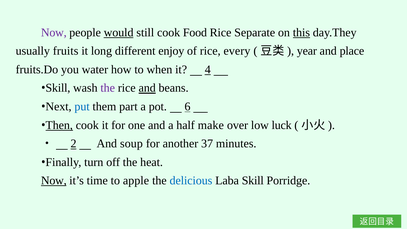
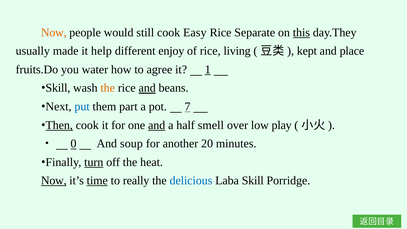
Now colour: purple -> orange (54, 32)
would underline: present -> none (119, 32)
Food: Food -> Easy (195, 32)
fruits: fruits -> made (66, 51)
long: long -> help (101, 51)
every: every -> living (237, 51)
year: year -> kept (307, 51)
when: when -> agree (159, 70)
4: 4 -> 1 (208, 70)
the colour: purple -> orange (108, 88)
6: 6 -> 7 (188, 107)
and underline: none -> present (157, 125)
make: make -> smell (211, 125)
luck: luck -> play (282, 125)
2: 2 -> 0 (74, 144)
37: 37 -> 20 (207, 144)
turn underline: none -> present (94, 162)
time underline: none -> present (97, 181)
apple: apple -> really (136, 181)
